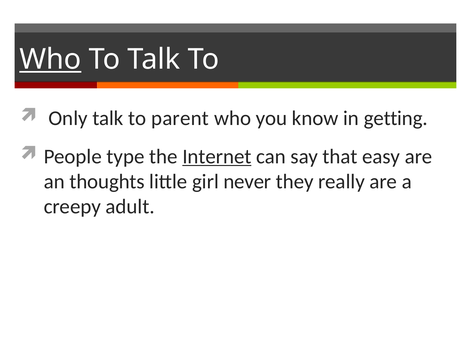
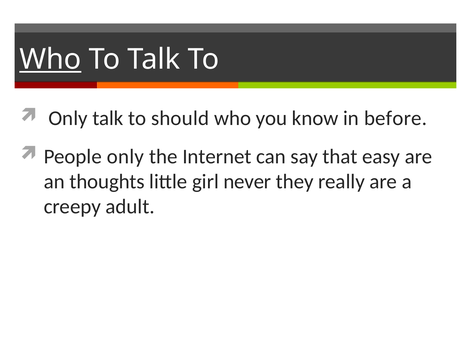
parent: parent -> should (180, 118)
getting: getting -> before (396, 118)
People type: type -> only (125, 157)
Internet underline: present -> none (217, 157)
